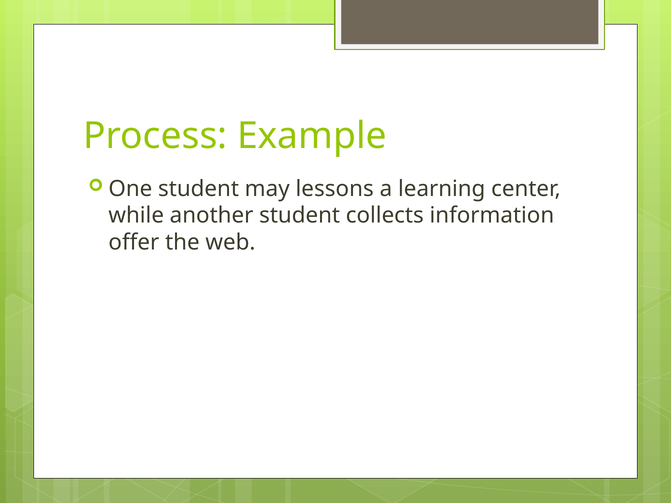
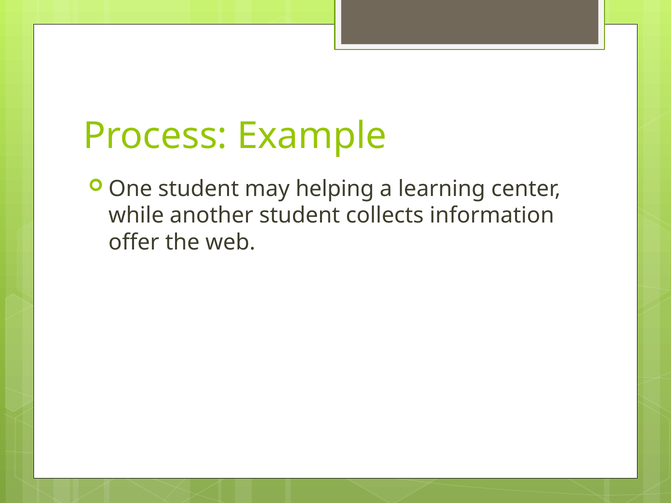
lessons: lessons -> helping (335, 189)
